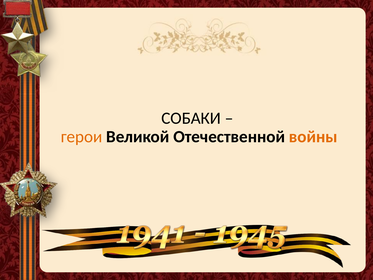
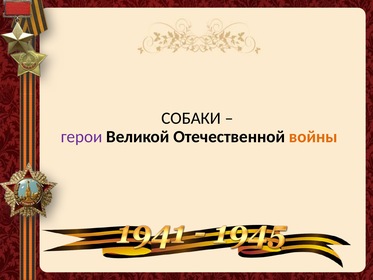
герои colour: orange -> purple (82, 137)
